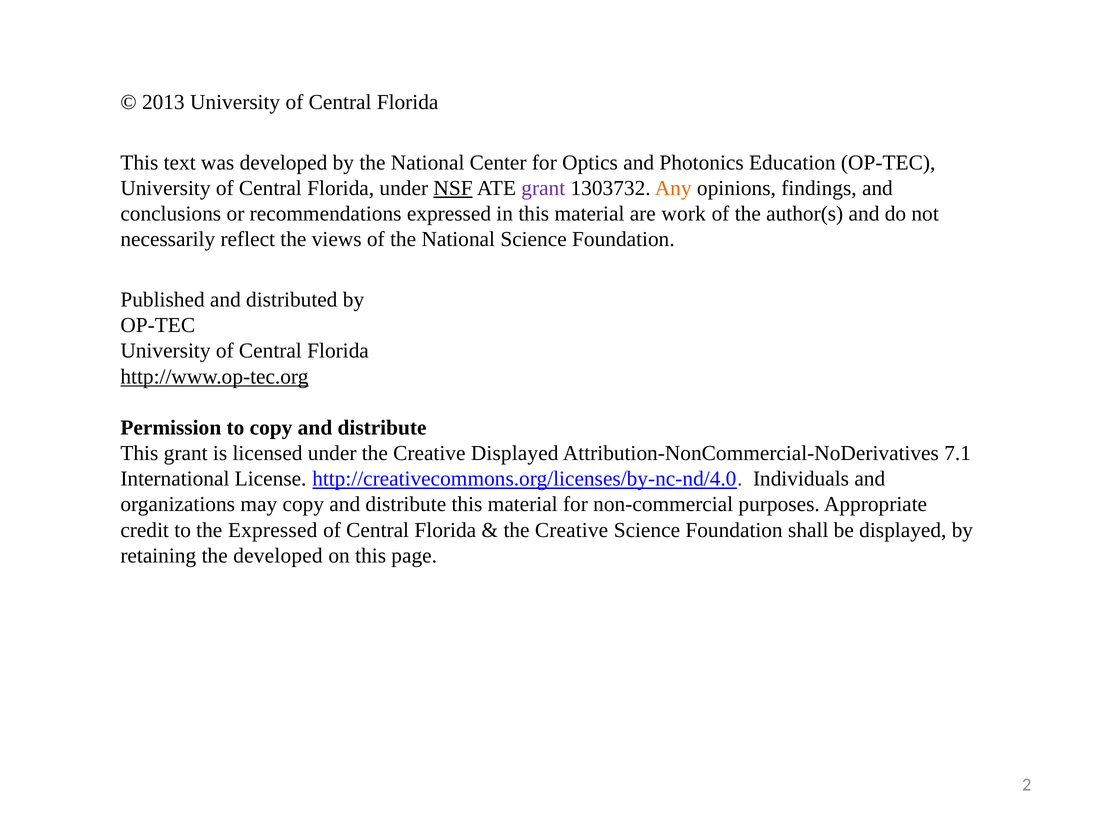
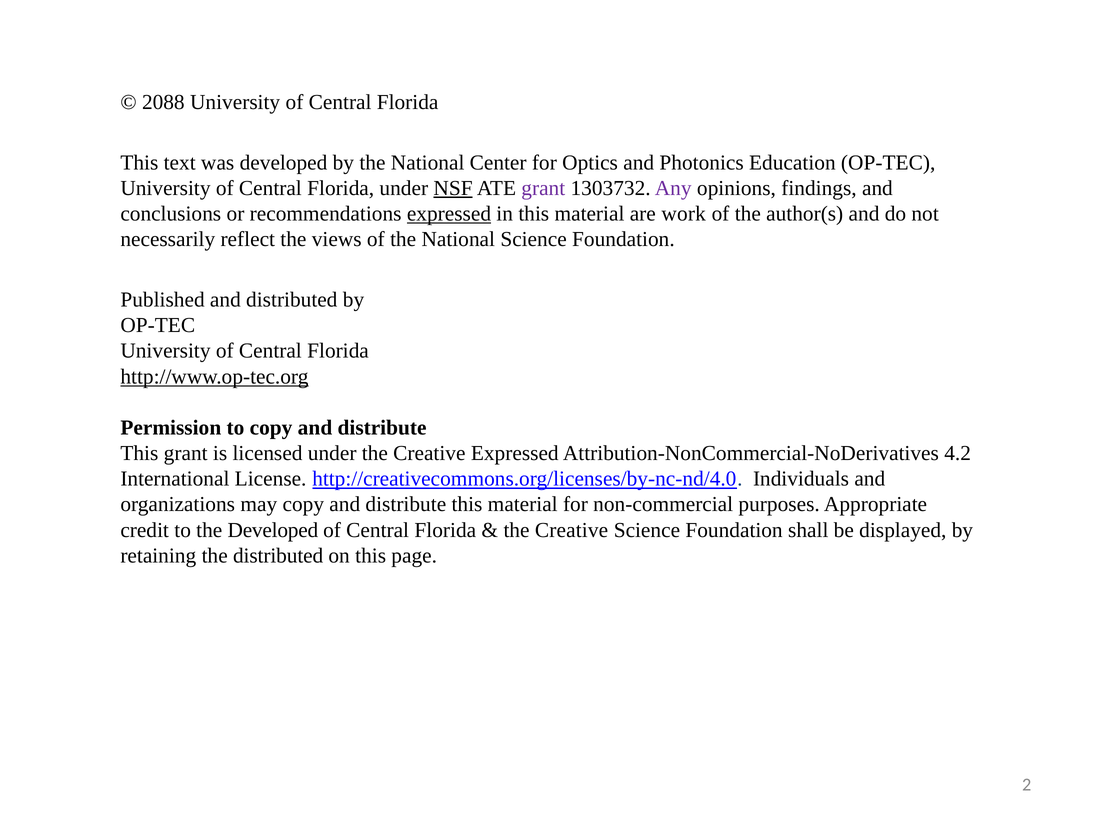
2013: 2013 -> 2088 (163, 102)
Any colour: orange -> purple (673, 188)
expressed underline: none -> present (449, 214)
Creative Displayed: Displayed -> Expressed (515, 454)
7.1: 7.1 -> 4.2 (958, 454)
the Expressed: Expressed -> Developed (273, 530)
the developed: developed -> distributed (278, 556)
